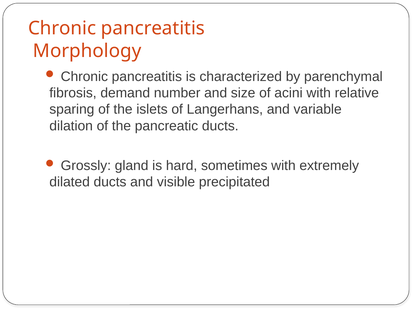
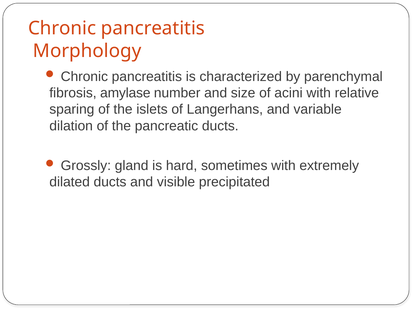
demand: demand -> amylase (125, 93)
